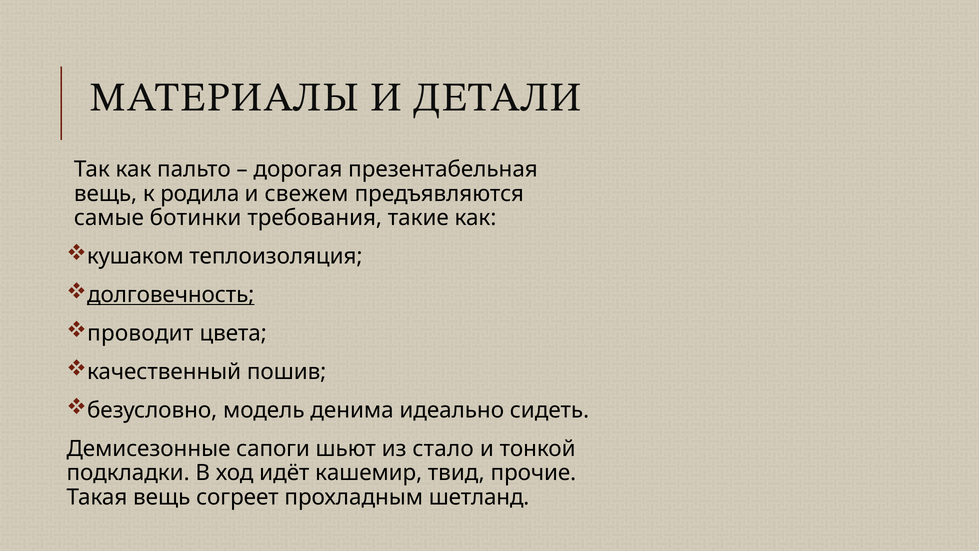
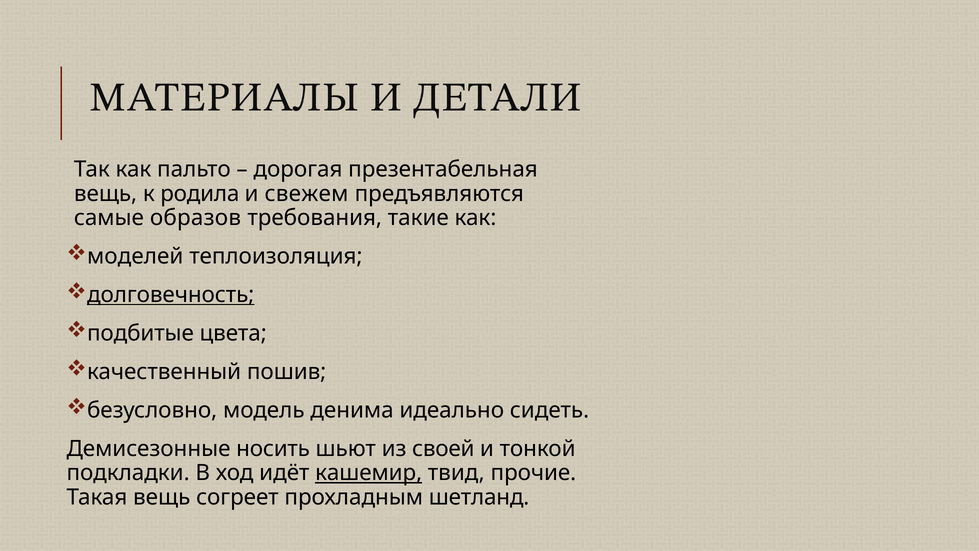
ботинки: ботинки -> образов (195, 218)
кушаком: кушаком -> моделей (135, 256)
проводит: проводит -> подбитые (140, 333)
сапоги: сапоги -> носить (273, 449)
стало: стало -> своей (443, 449)
кашемир underline: none -> present (369, 473)
